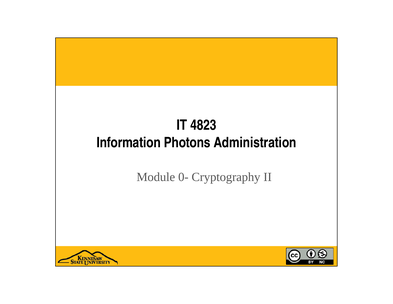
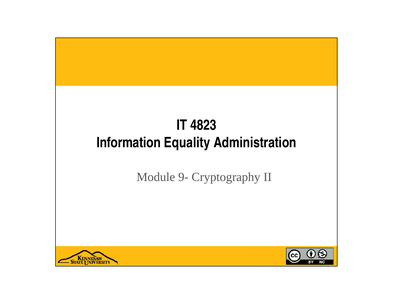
Photons: Photons -> Equality (187, 142)
0-: 0- -> 9- (183, 177)
